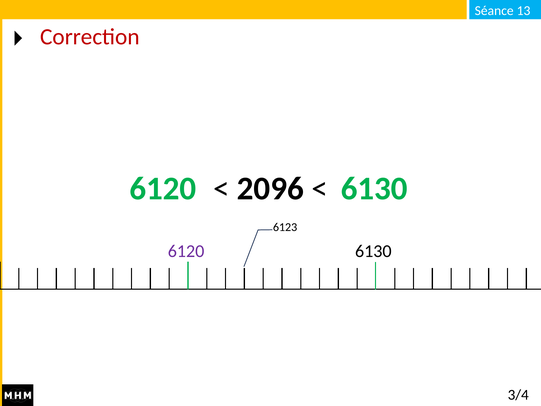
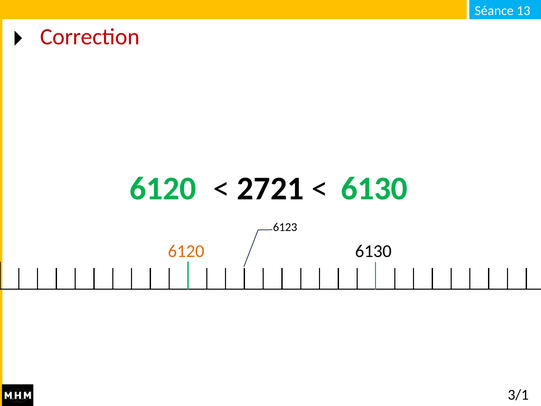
2096: 2096 -> 2721 (270, 189)
6120 colour: purple -> orange (186, 251)
3/4: 3/4 -> 3/1 (518, 395)
